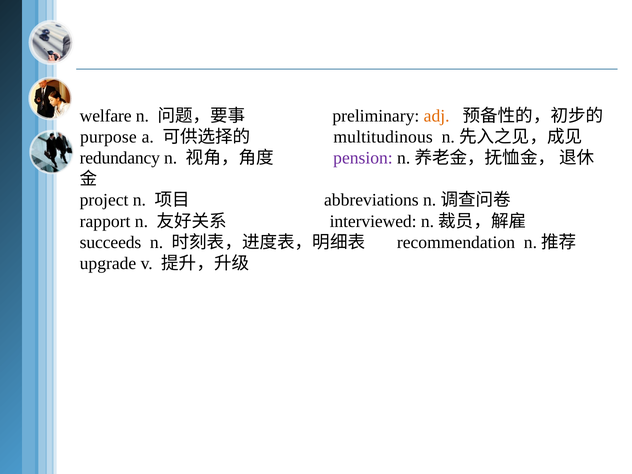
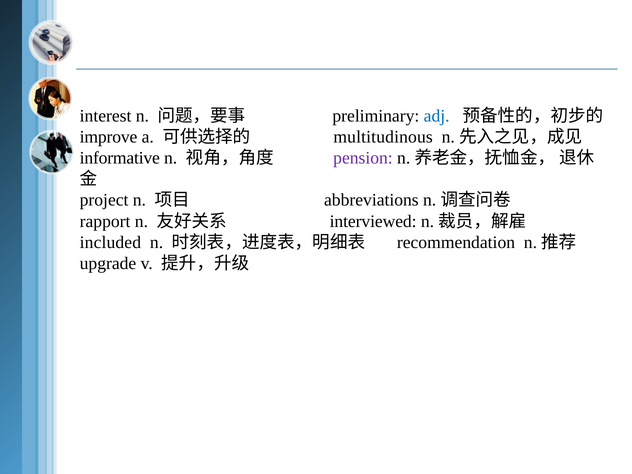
welfare: welfare -> interest (106, 116)
adj colour: orange -> blue (437, 116)
purpose: purpose -> improve (109, 137)
redundancy: redundancy -> informative (120, 158)
succeeds: succeeds -> included (110, 242)
